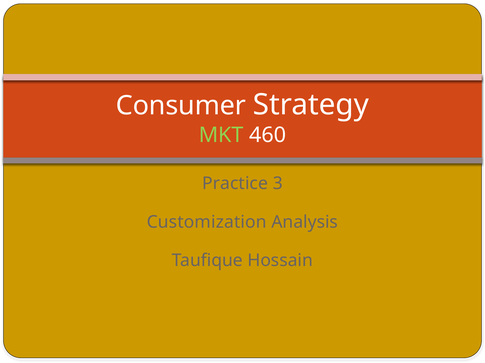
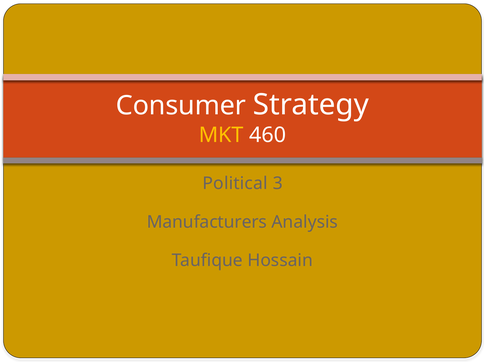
MKT colour: light green -> yellow (221, 135)
Practice: Practice -> Political (235, 184)
Customization: Customization -> Manufacturers (207, 222)
